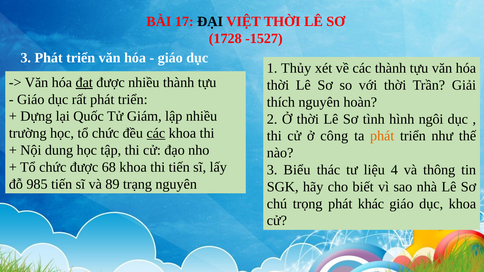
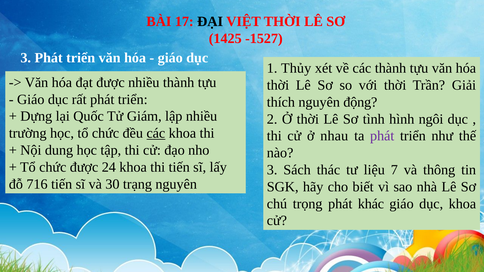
1728: 1728 -> 1425 (225, 38)
đạt underline: present -> none (84, 83)
hoàn: hoàn -> động (360, 102)
công: công -> nhau (334, 136)
phát colour: orange -> purple (382, 136)
68: 68 -> 24 (109, 167)
Biểu: Biểu -> Sách (297, 170)
4: 4 -> 7 (394, 170)
985: 985 -> 716 (37, 184)
89: 89 -> 30 (112, 184)
